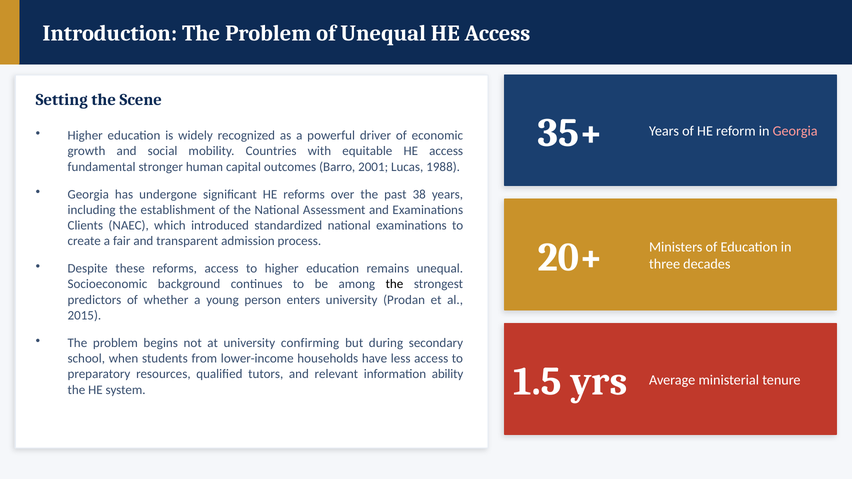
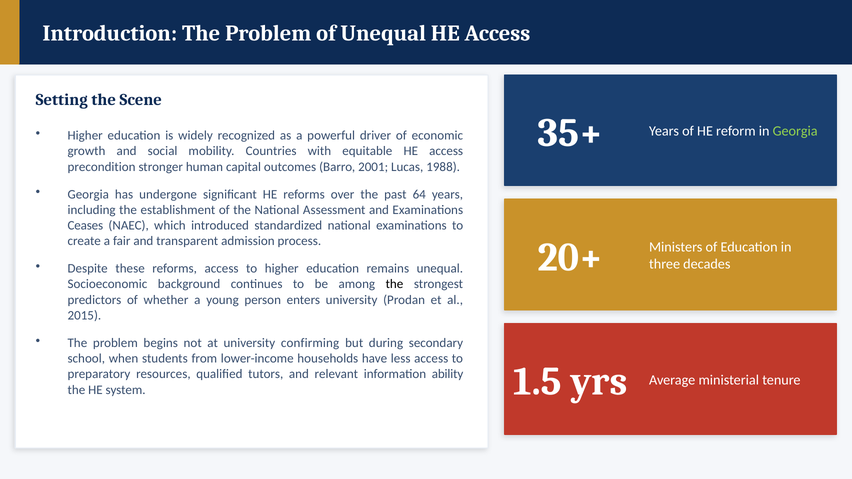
Georgia colour: pink -> light green (795, 131)
fundamental: fundamental -> precondition (102, 167)
38: 38 -> 64 (419, 194)
Clients: Clients -> Ceases (85, 226)
